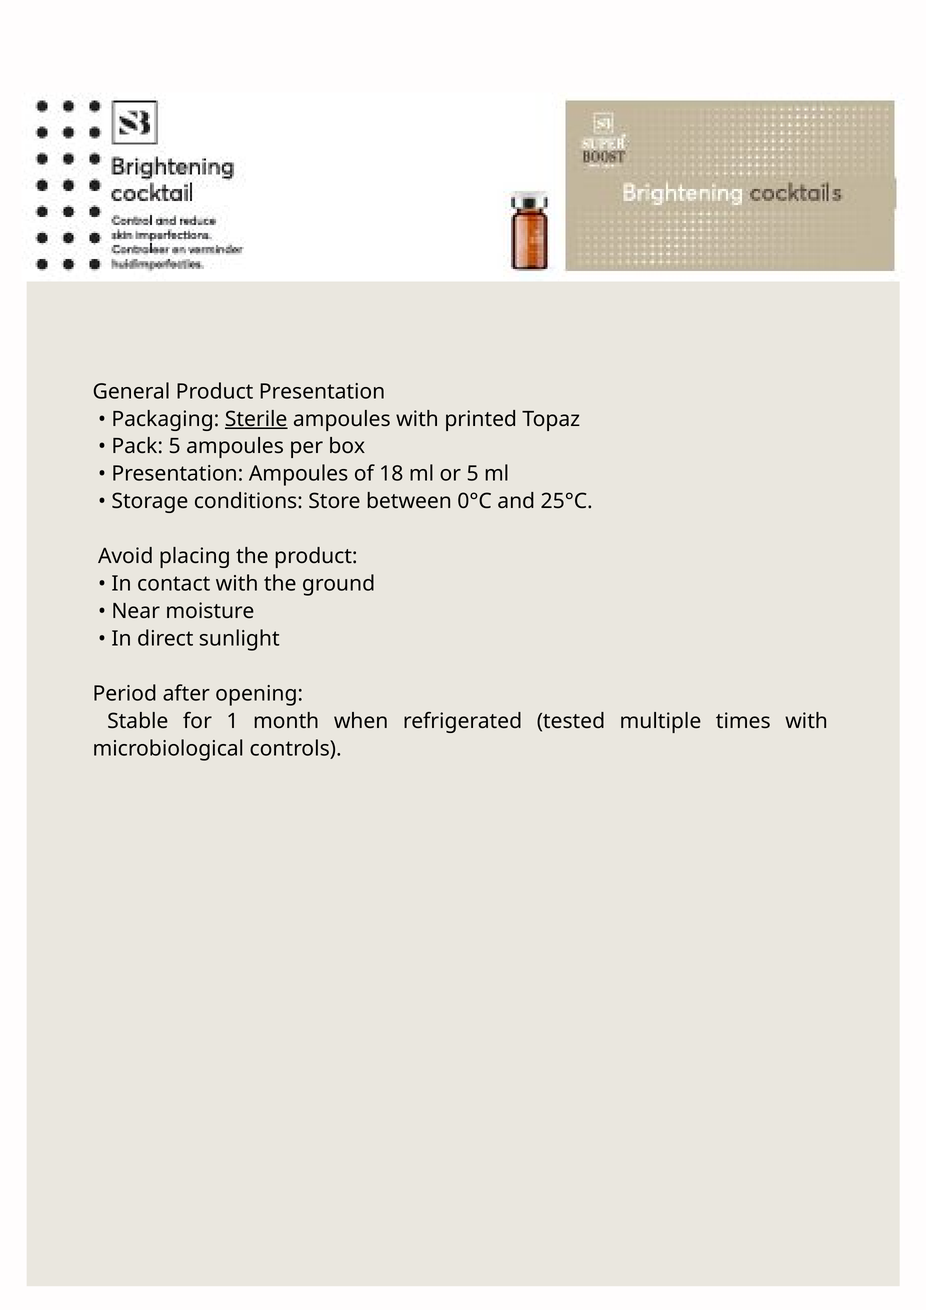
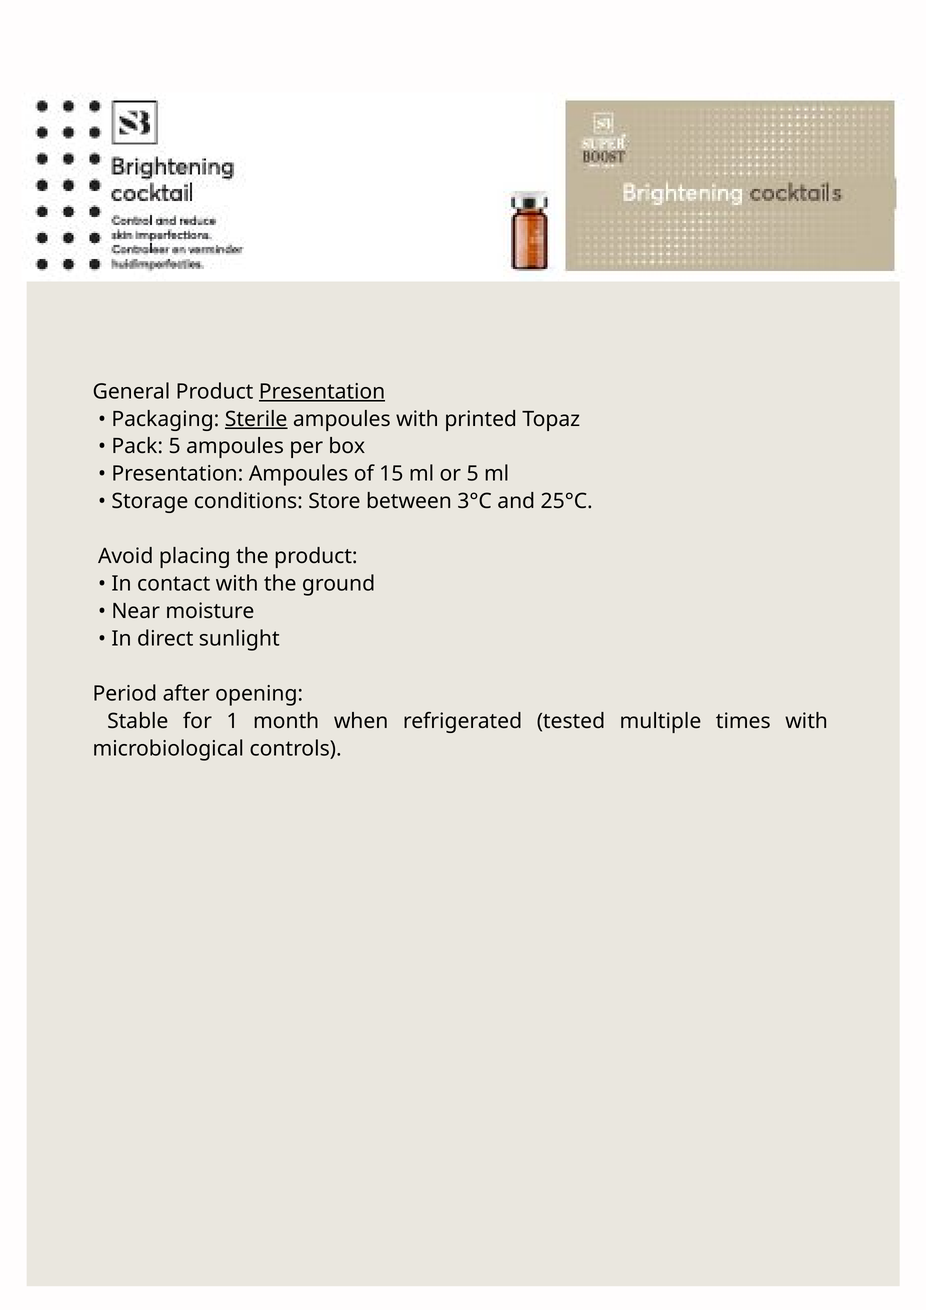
Presentation underline: none -> present (322, 392)
18: 18 -> 15 (391, 474)
0°C: 0°C -> 3°C (475, 502)
